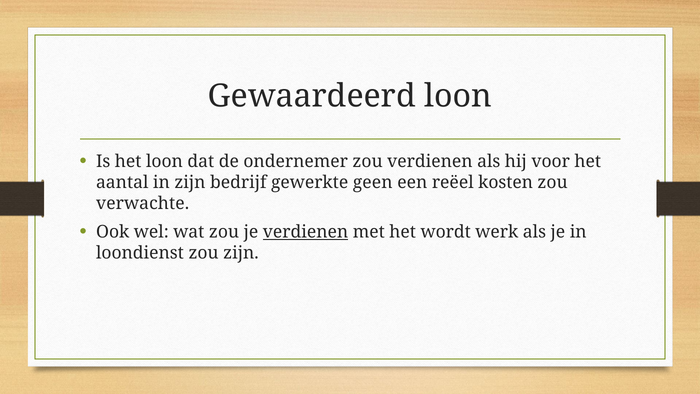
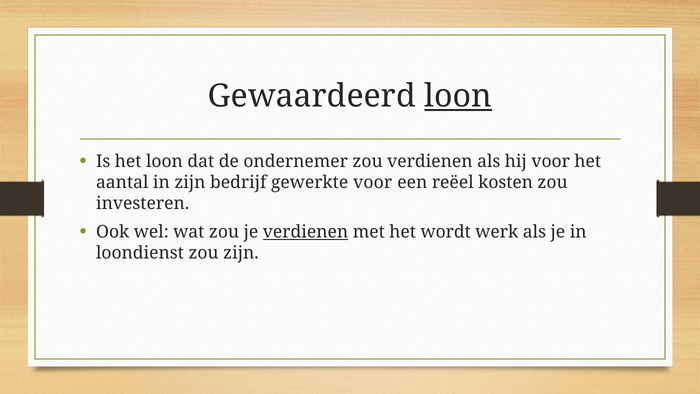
loon underline: none -> present (458, 96)
gewerkte geen: geen -> voor (373, 182)
verwachte: verwachte -> investeren (143, 203)
